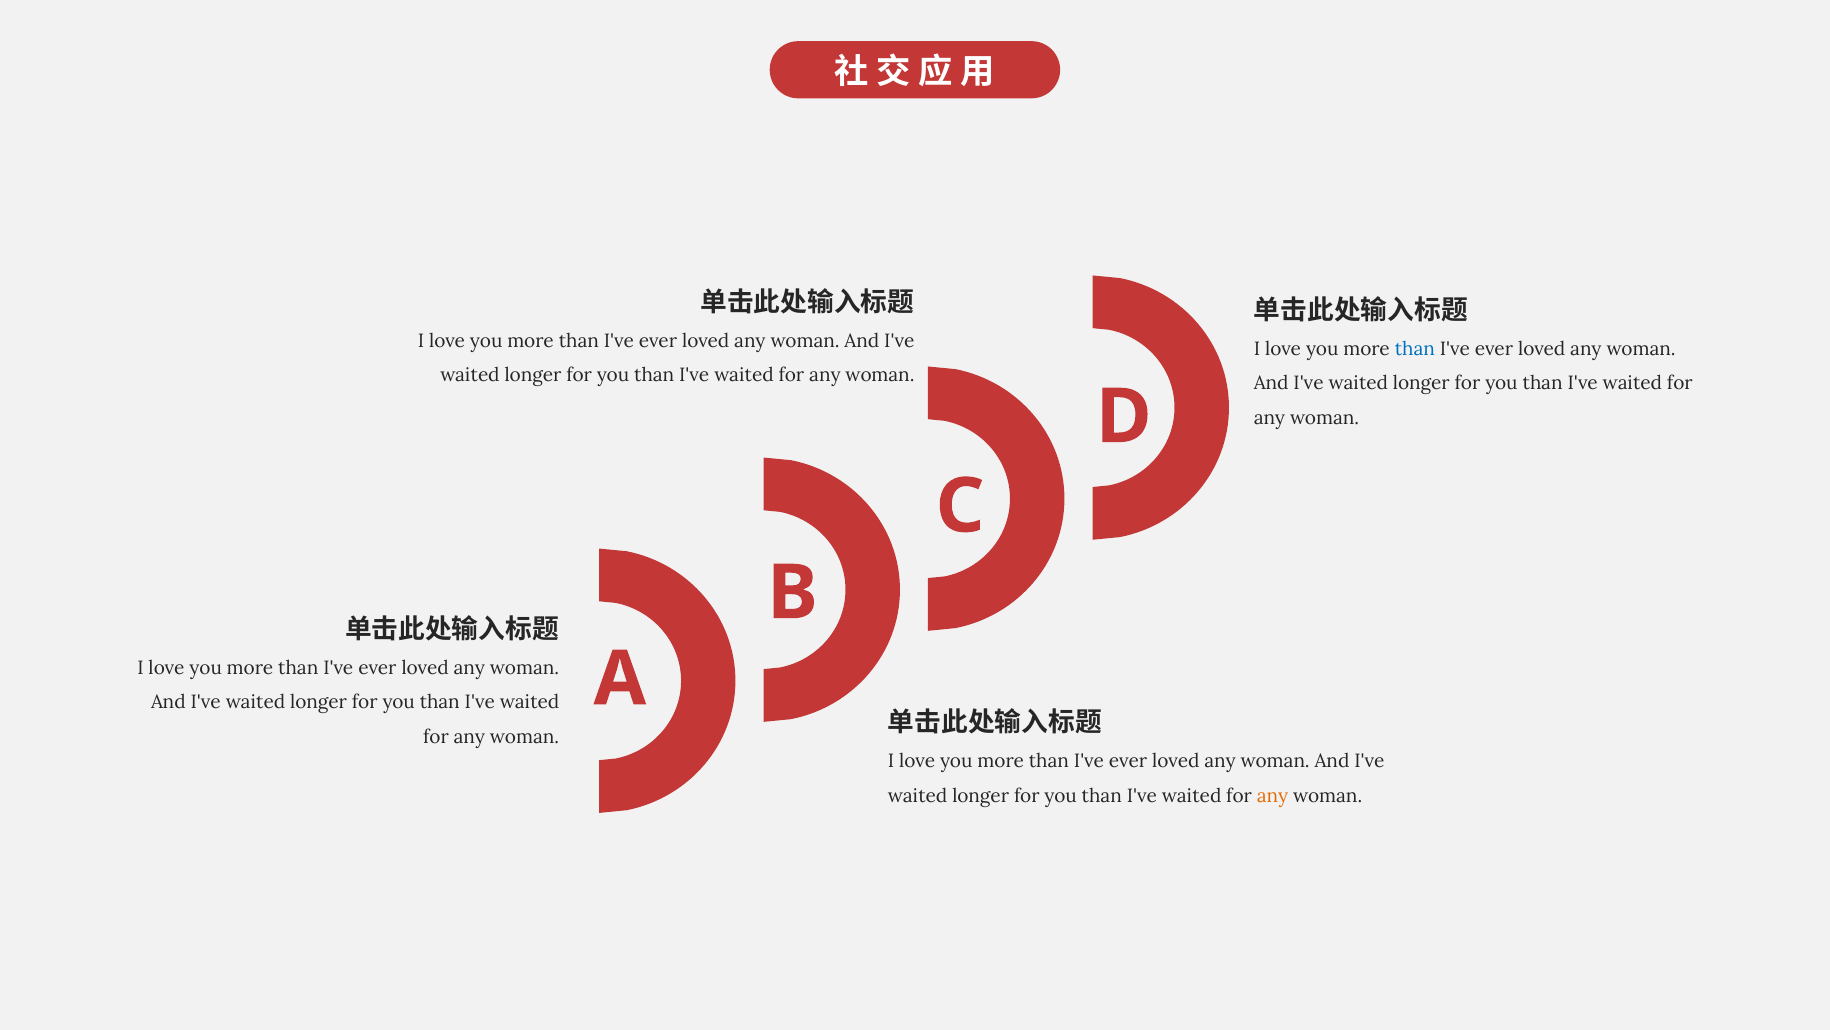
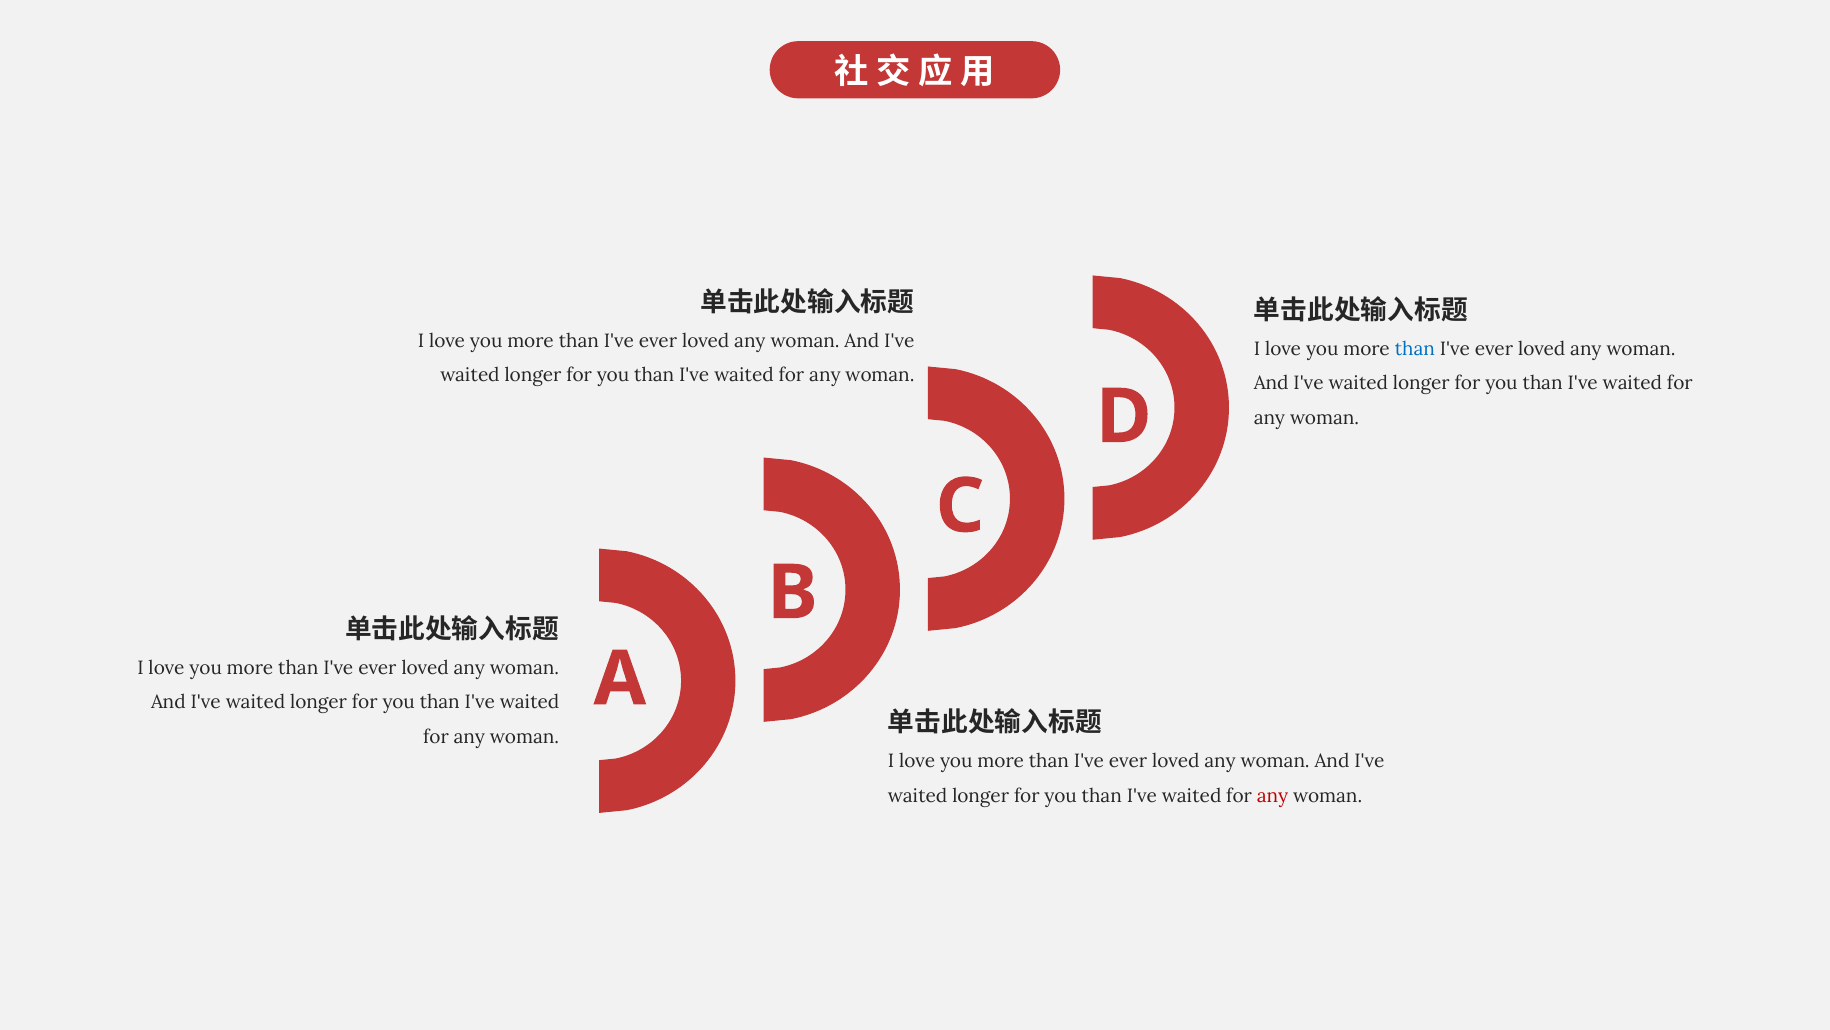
any colour: orange -> red (1273, 795)
